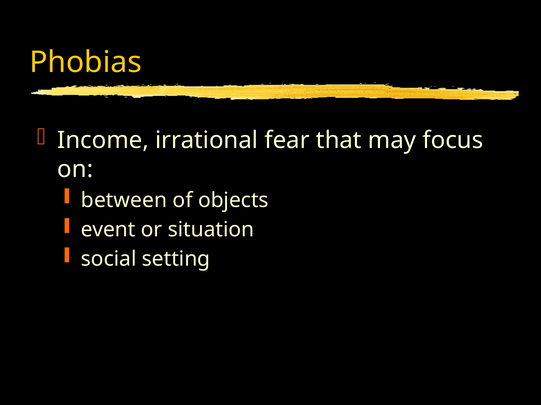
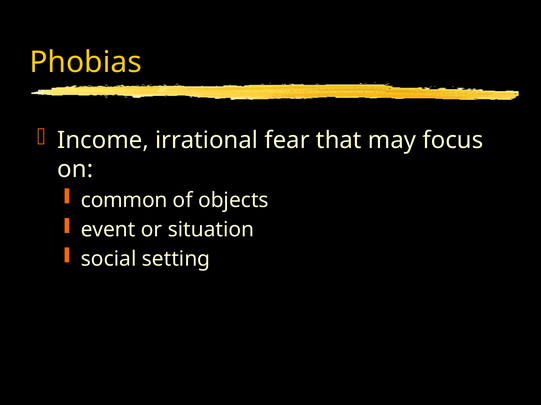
between: between -> common (124, 200)
